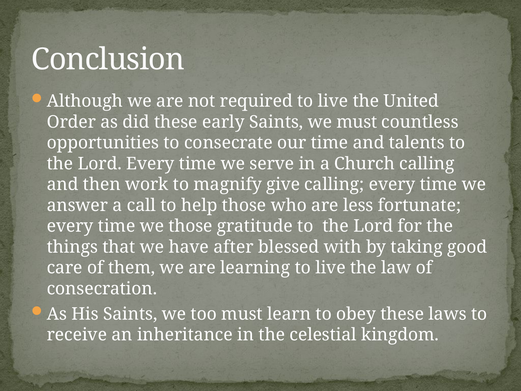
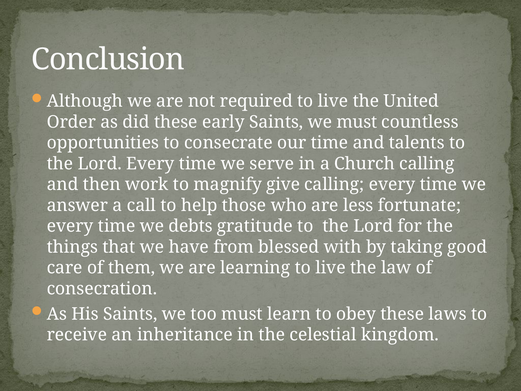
we those: those -> debts (191, 226)
after: after -> from (234, 247)
